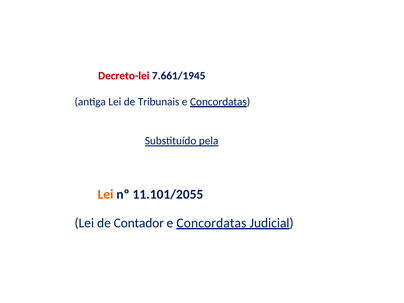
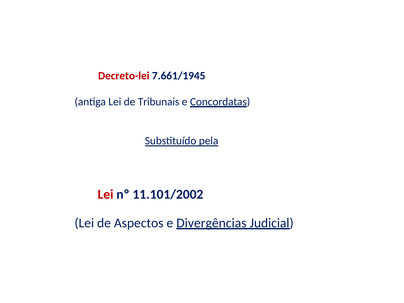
Lei colour: orange -> red (106, 194)
11.101/2055: 11.101/2055 -> 11.101/2002 (168, 194)
Contador: Contador -> Aspectos (139, 223)
Concordatas: Concordatas -> Divergências (211, 223)
